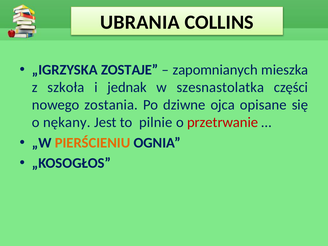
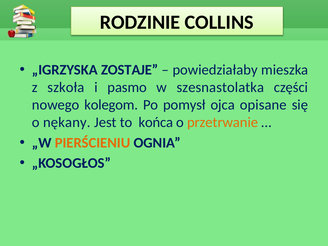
UBRANIA: UBRANIA -> RODZINIE (140, 22)
zapomnianych: zapomnianych -> powiedziałaby (215, 70)
jednak: jednak -> pasmo (127, 87)
zostania: zostania -> kolegom (111, 105)
dziwne: dziwne -> pomysł (184, 105)
pilnie: pilnie -> końca (156, 122)
przetrwanie colour: red -> orange (223, 122)
